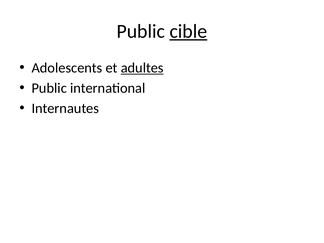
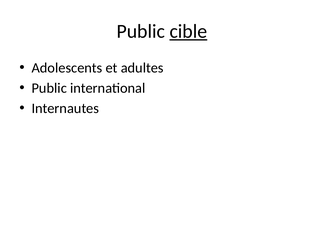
adultes underline: present -> none (142, 68)
